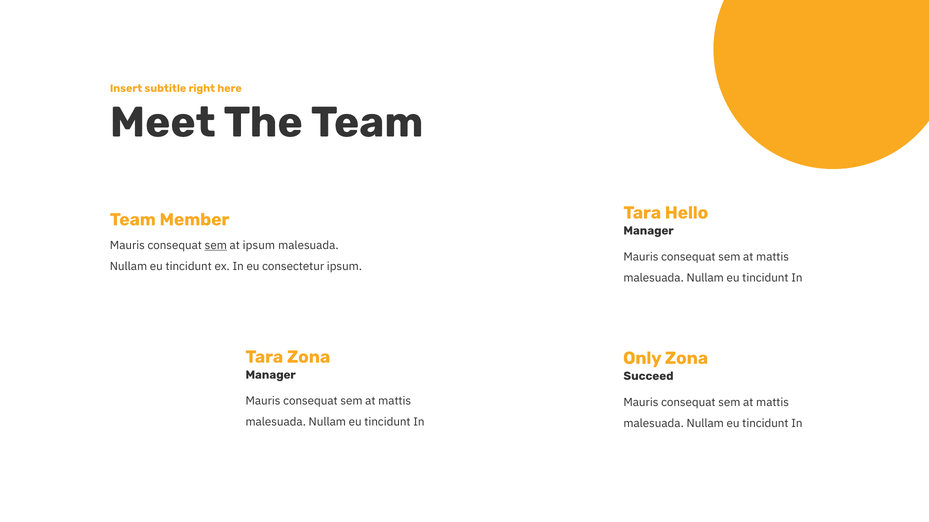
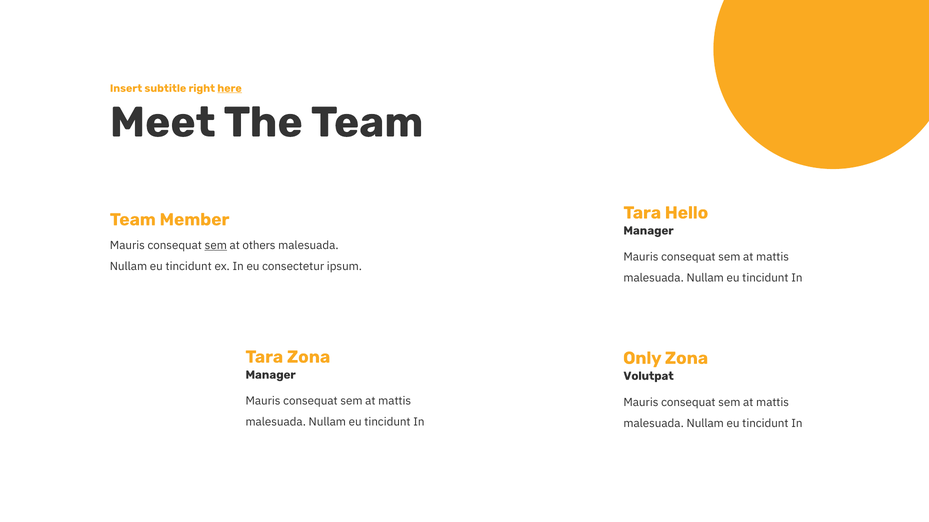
here underline: none -> present (230, 88)
at ipsum: ipsum -> others (259, 246)
Succeed: Succeed -> Volutpat (649, 376)
